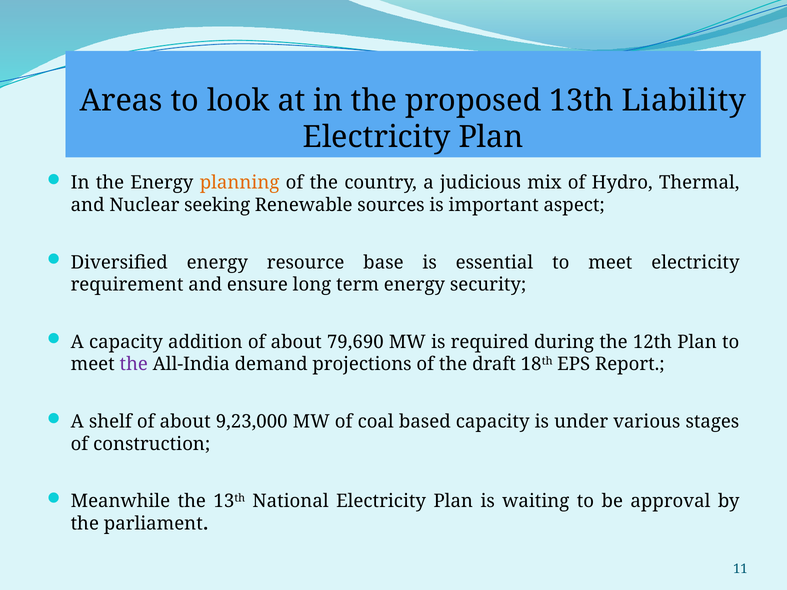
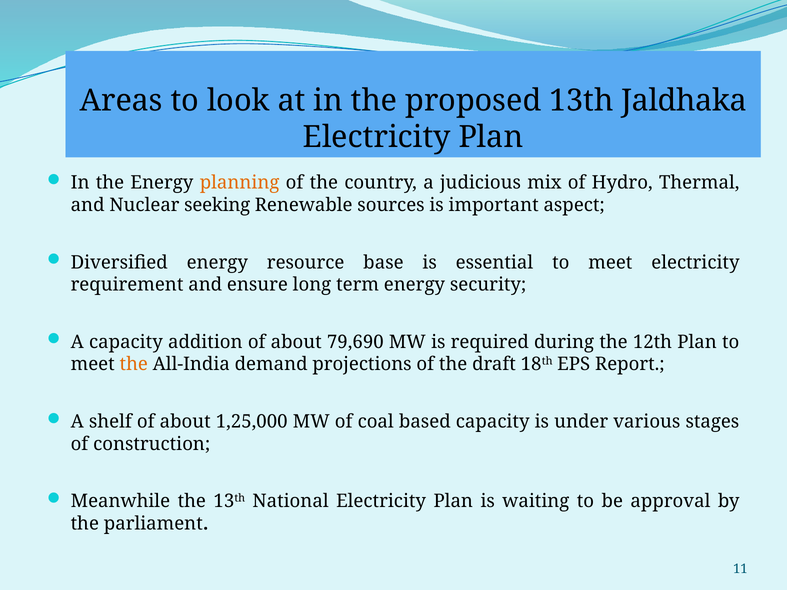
Liability: Liability -> Jaldhaka (684, 100)
the colour: purple -> orange (134, 364)
9,23,000: 9,23,000 -> 1,25,000 (252, 422)
